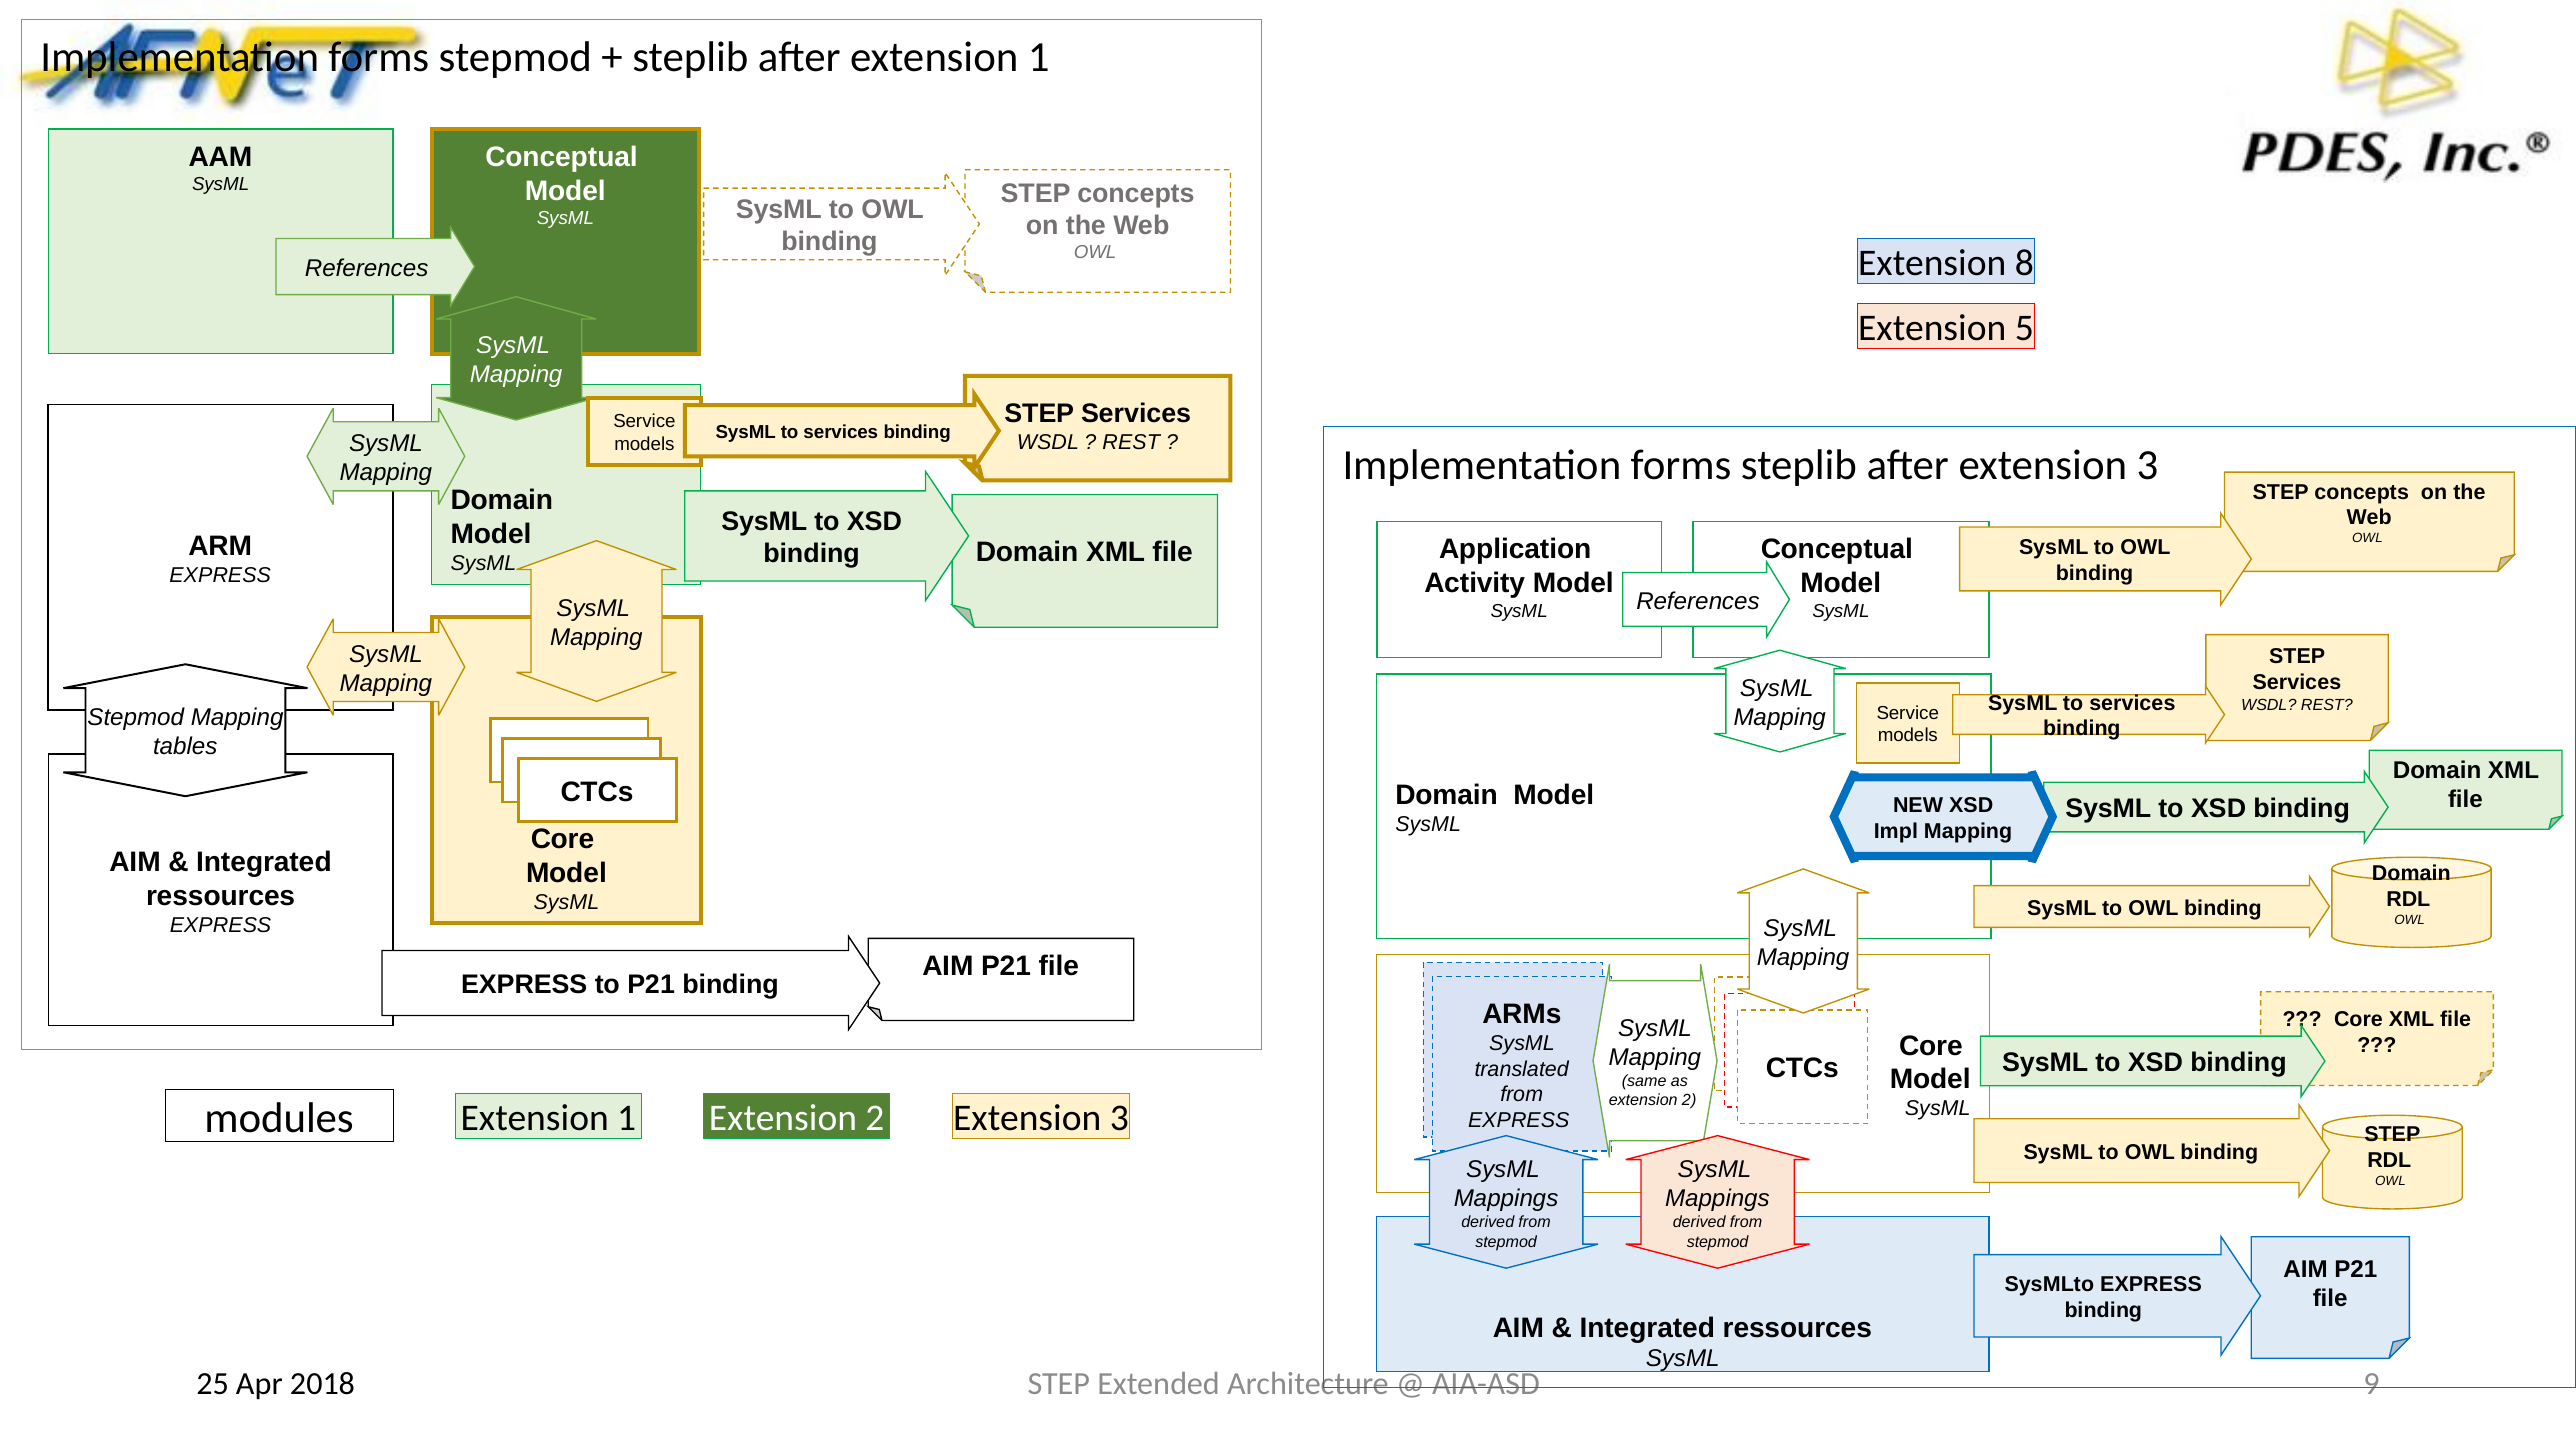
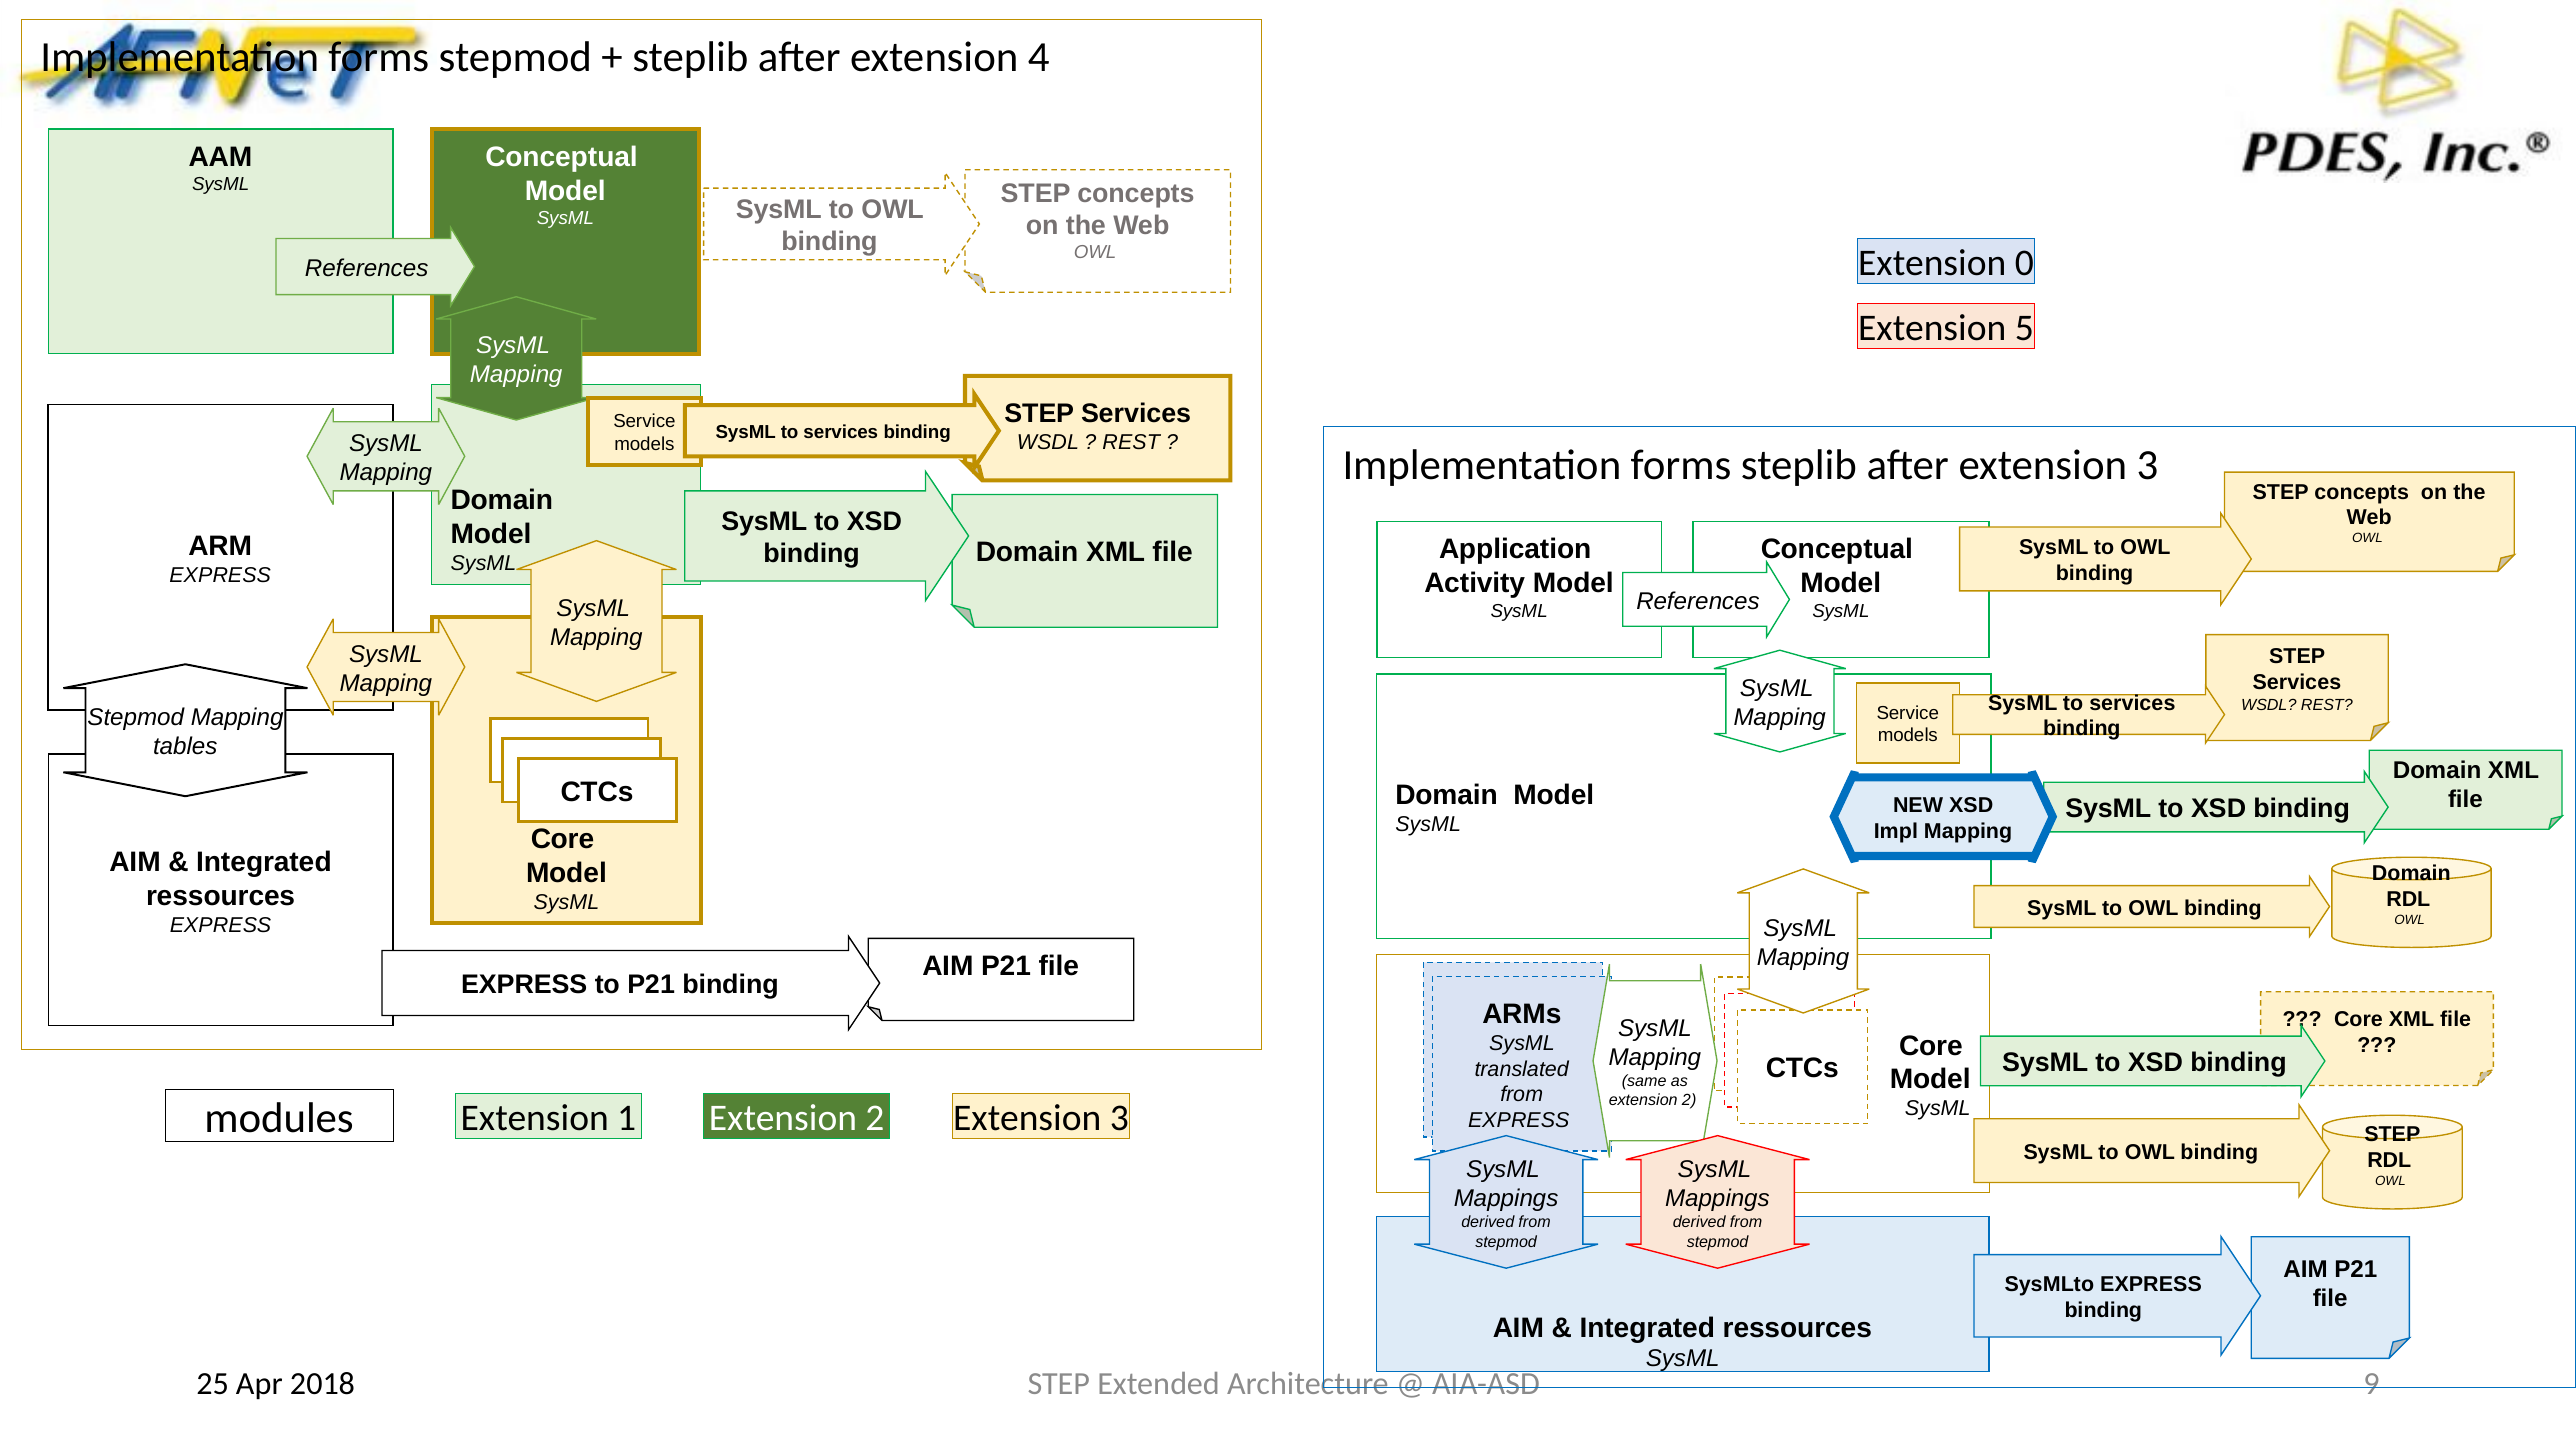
after extension 1: 1 -> 4 (1039, 57)
8: 8 -> 0 (2024, 263)
